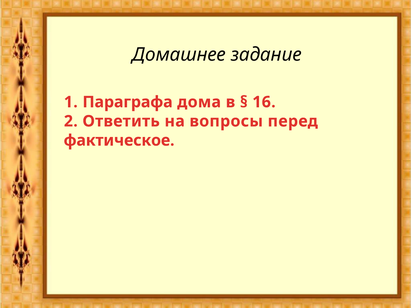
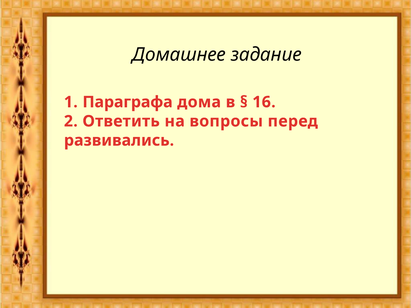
фактическое: фактическое -> развивались (119, 140)
